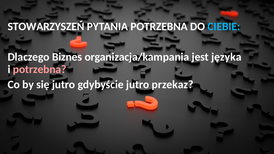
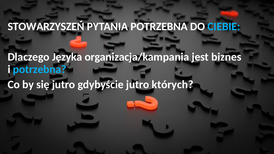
Biznes: Biznes -> Języka (67, 57)
języka: języka -> biznes (226, 57)
potrzebna colour: pink -> light blue (40, 69)
przekaz: przekaz -> których (173, 85)
